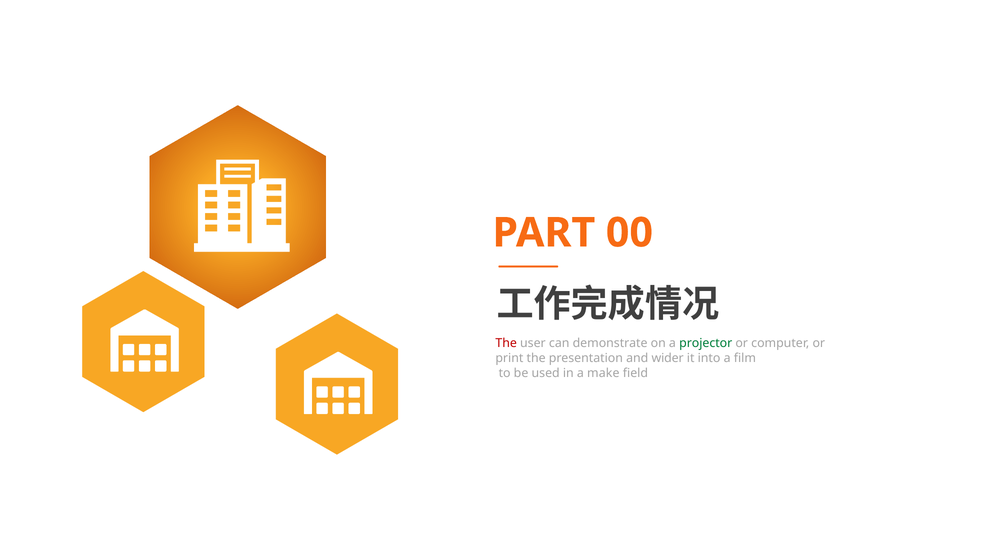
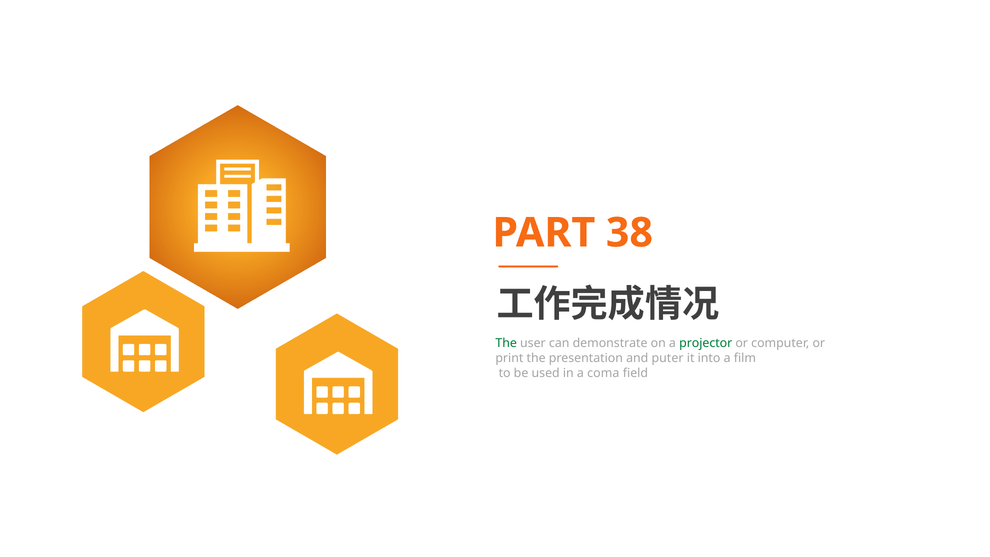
00: 00 -> 38 (629, 233)
The colour: red -> green (506, 343)
wider: wider -> puter (668, 358)
make: make -> coma (603, 373)
